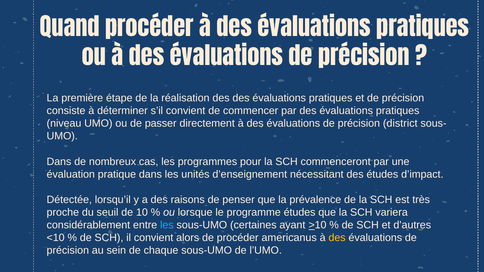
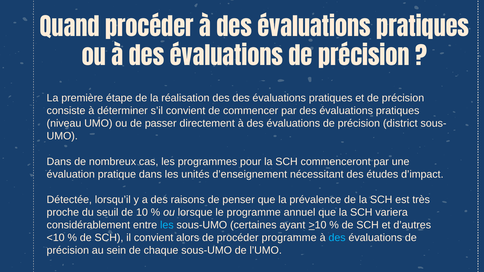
programme études: études -> annuel (300, 212)
procéder americanus: americanus -> programme (289, 238)
des colour: yellow -> light blue (337, 238)
